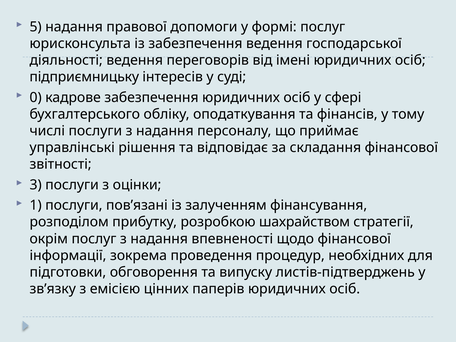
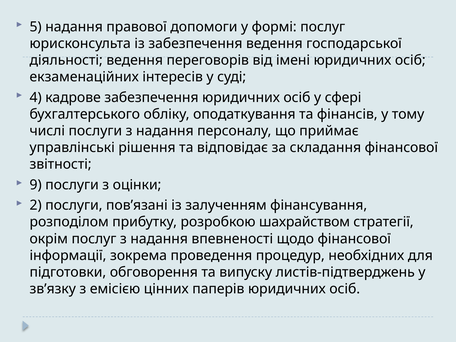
підприємницьку: підприємницьку -> екзаменаційних (84, 77)
0: 0 -> 4 (36, 97)
3: 3 -> 9 (36, 185)
1: 1 -> 2 (36, 205)
